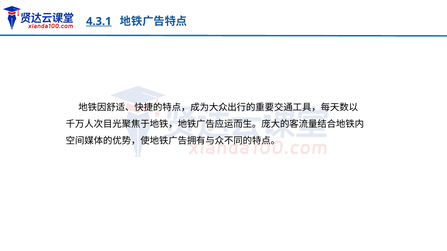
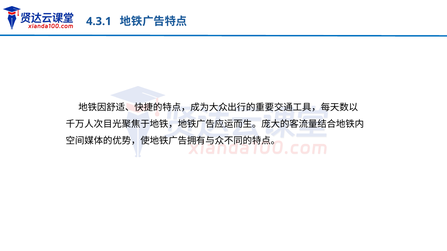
4.3.1 underline: present -> none (99, 21)
